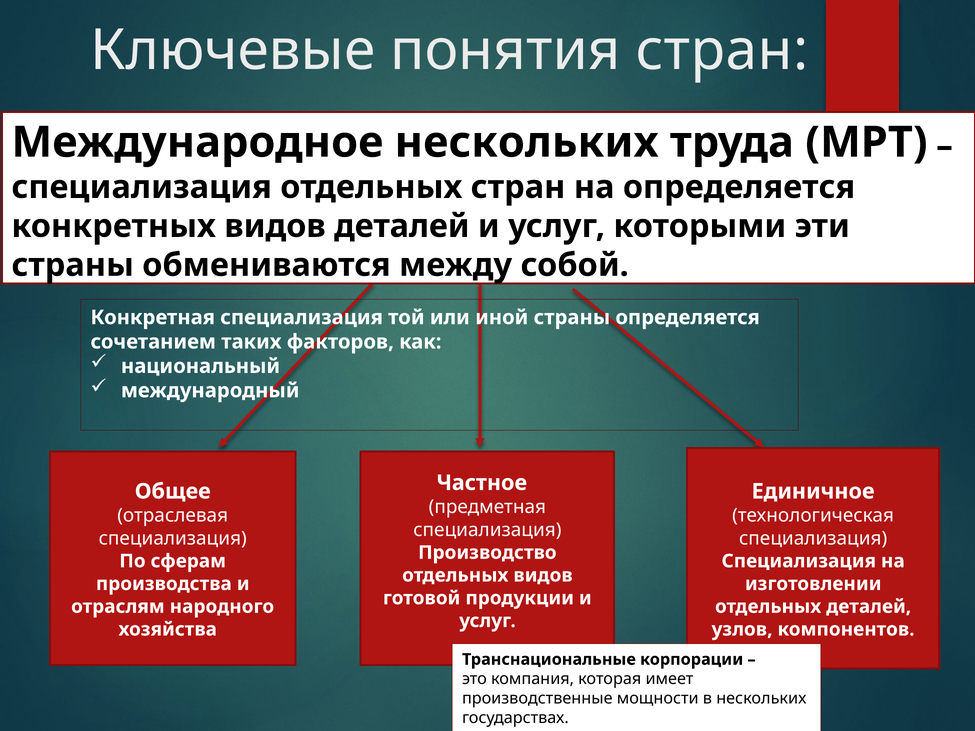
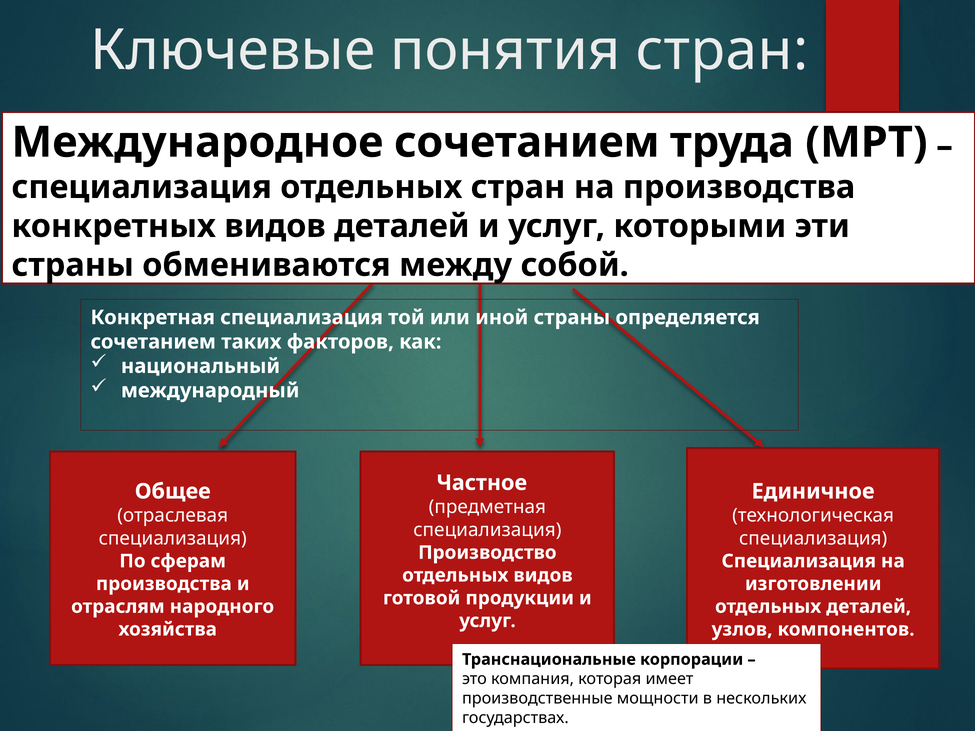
Международное нескольких: нескольких -> сочетанием (527, 142)
на определяется: определяется -> производства (739, 187)
